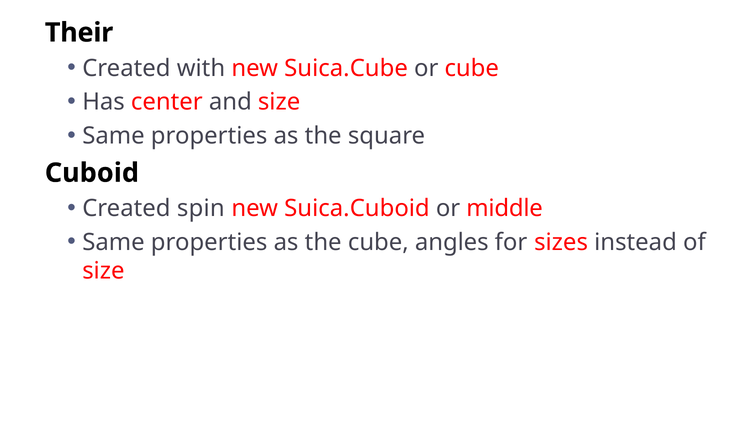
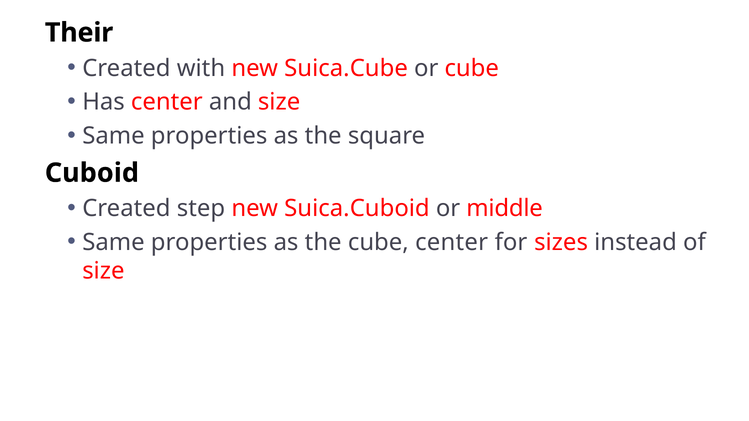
spin: spin -> step (201, 209)
cube angles: angles -> center (452, 242)
